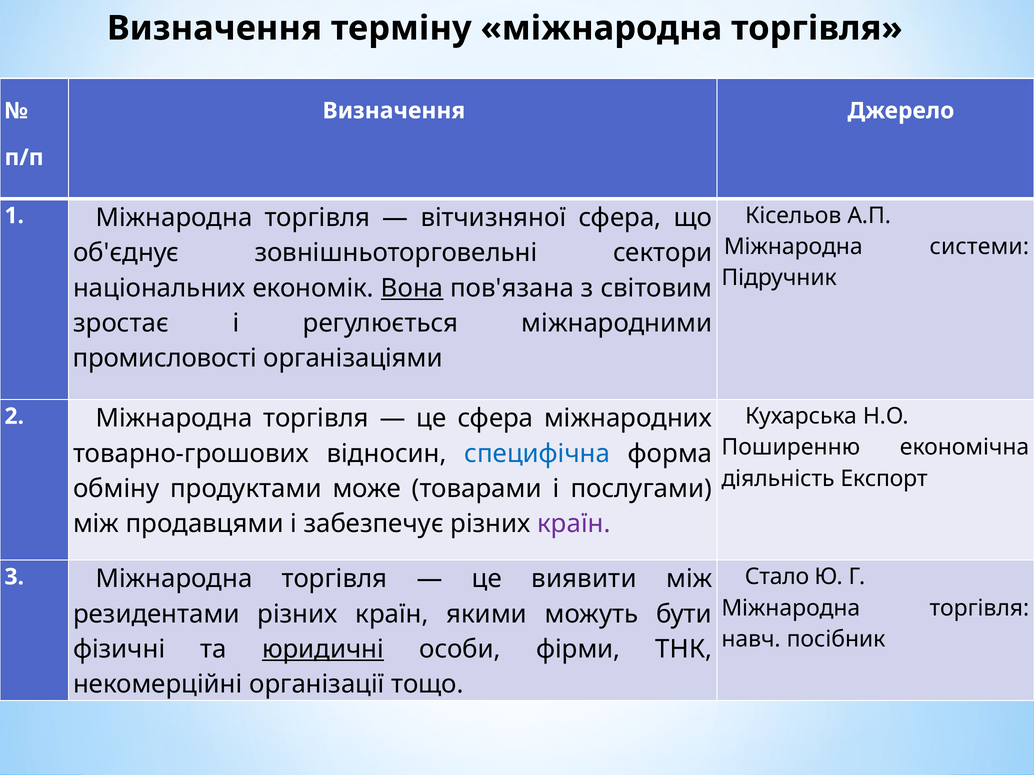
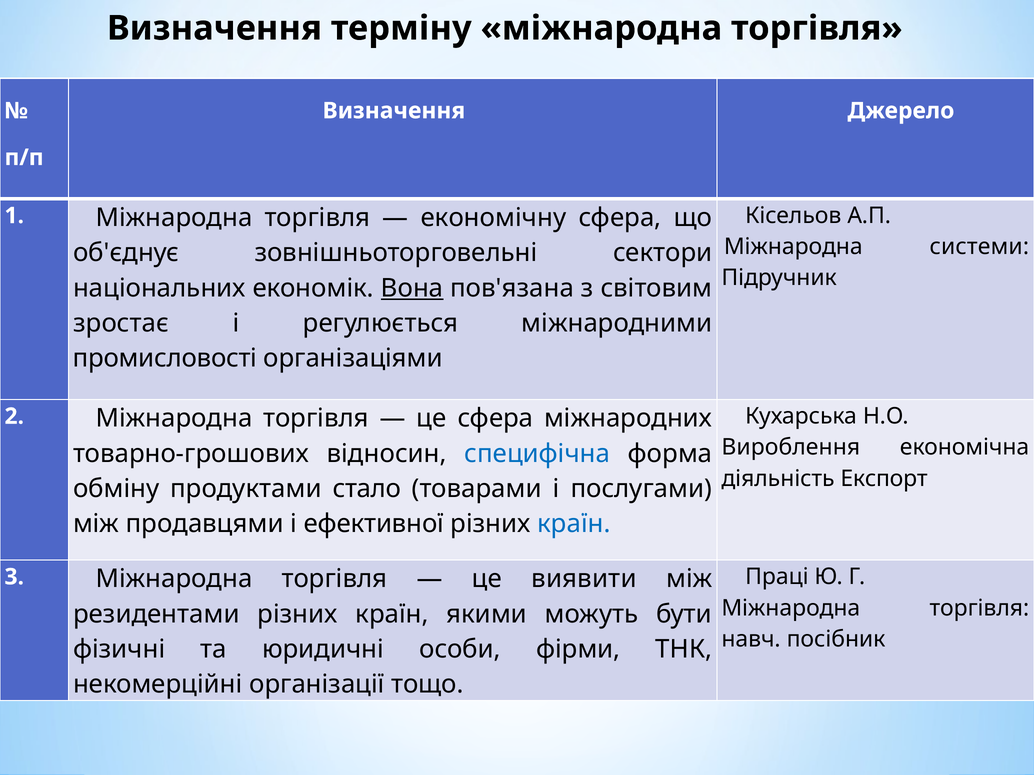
вітчизняної: вітчизняної -> економічну (493, 218)
Поширенню: Поширенню -> Вироблення (791, 448)
може: може -> стало (367, 489)
забезпечує: забезпечує -> ефективної (374, 524)
країн colour: purple -> blue (574, 524)
Стало: Стало -> Праці (777, 577)
юридичні underline: present -> none (323, 650)
